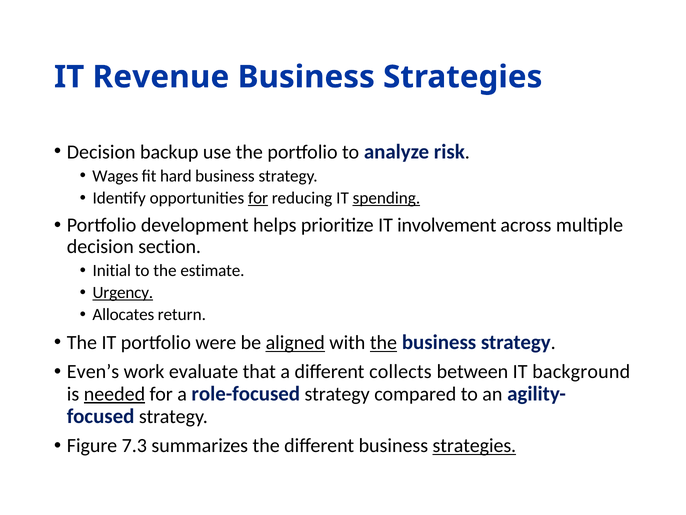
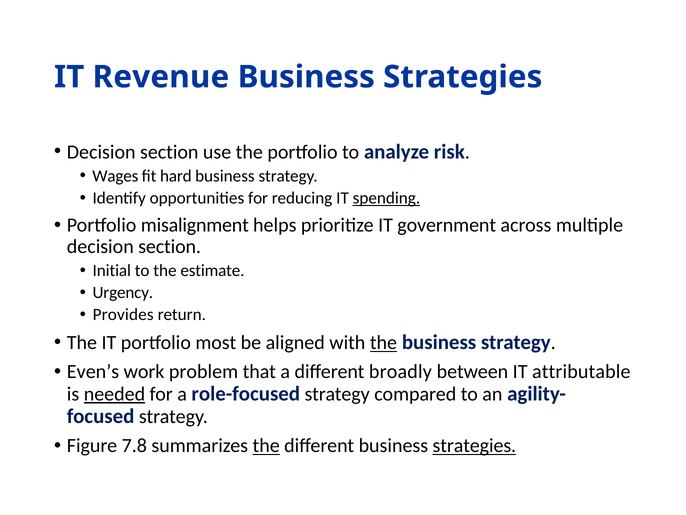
backup: backup -> section (169, 152)
for underline: present -> none (258, 198)
development: development -> misalignment (195, 225)
involvement: involvement -> government (447, 225)
Urgency underline: present -> none (123, 292)
Allocates: Allocates -> Provides (123, 314)
were: were -> most (216, 342)
aligned underline: present -> none (295, 342)
evaluate: evaluate -> problem (204, 371)
collects: collects -> broadly (400, 371)
background: background -> attributable (581, 371)
7.3: 7.3 -> 7.8 (134, 445)
the underline: none -> present (266, 445)
